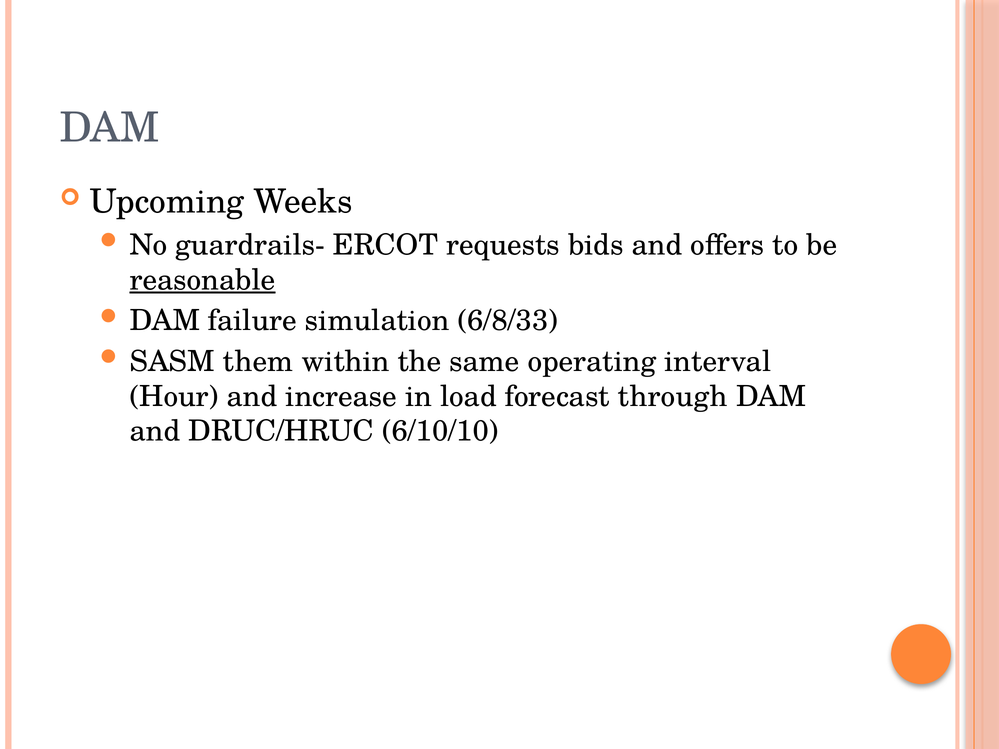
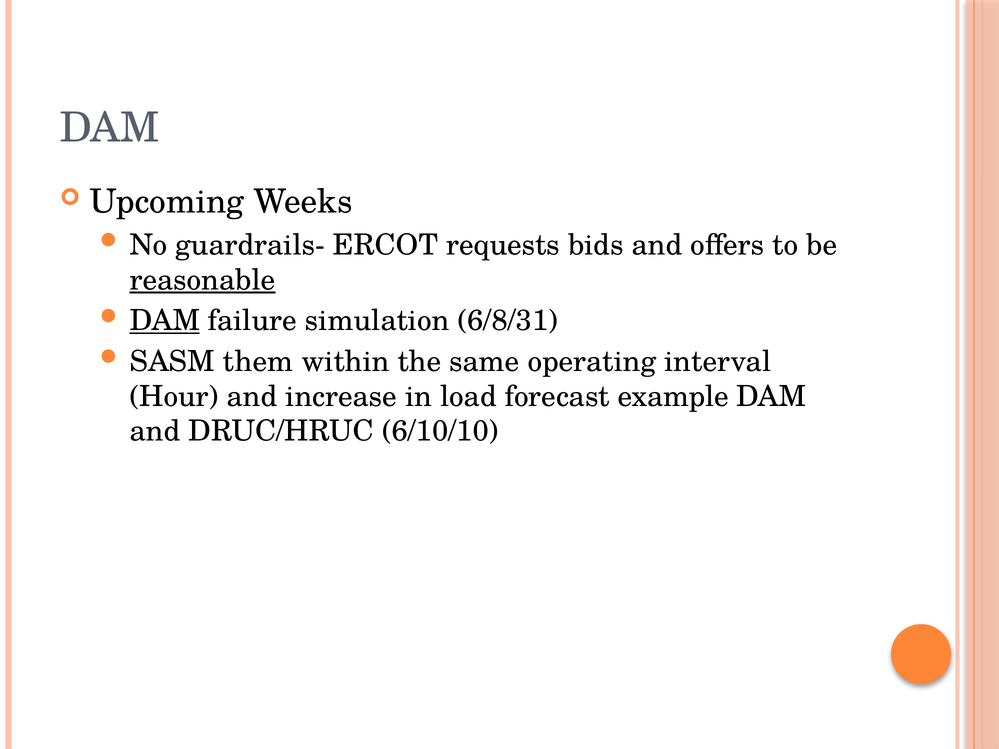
DAM underline: none -> present (165, 321)
6/8/33: 6/8/33 -> 6/8/31 (508, 321)
through: through -> example (673, 397)
